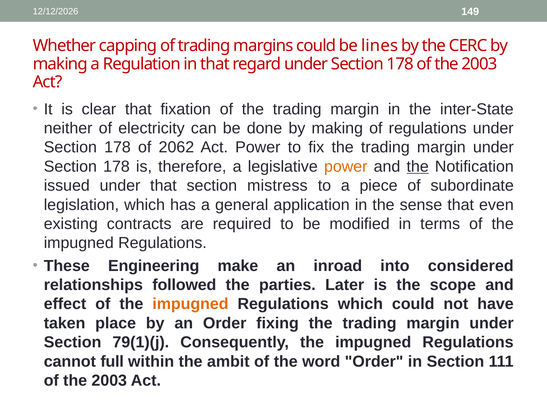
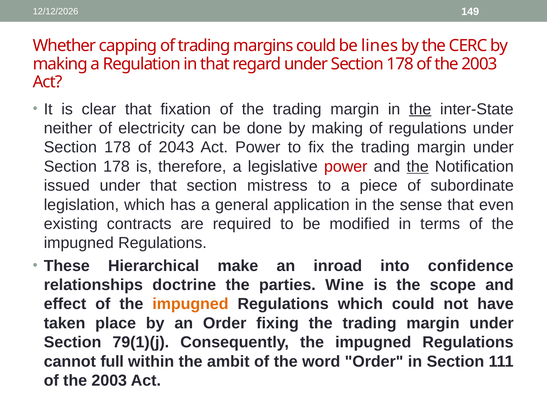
the underline: none -> present (420, 109)
2062: 2062 -> 2043 (176, 147)
power colour: orange -> red (346, 167)
Engineering: Engineering -> Hierarchical (154, 266)
considered: considered -> confidence (471, 266)
followed: followed -> doctrine (184, 285)
Later: Later -> Wine (345, 285)
